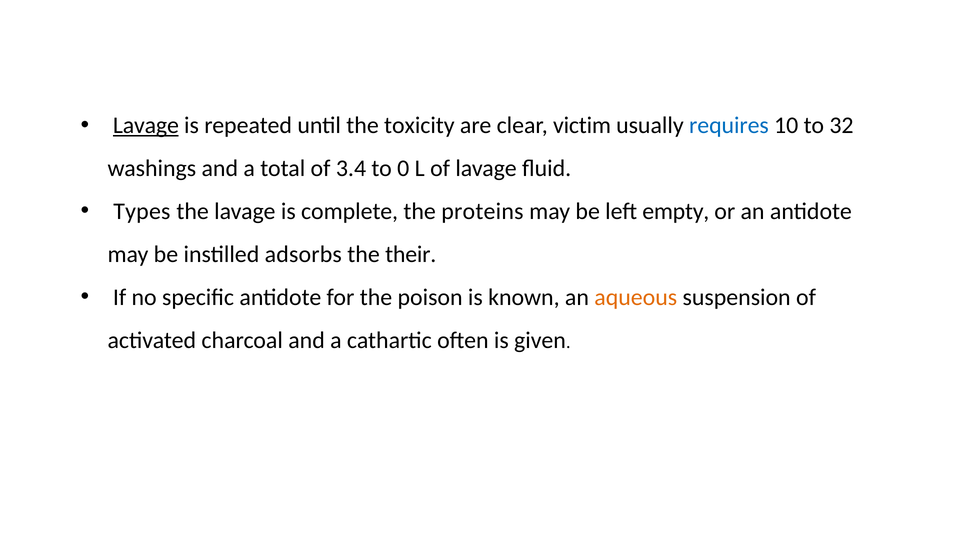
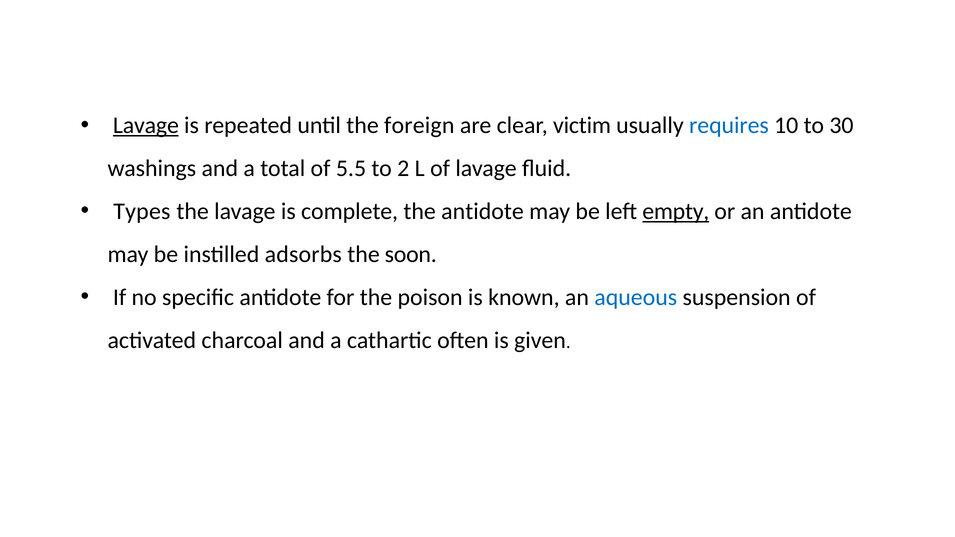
toxicity: toxicity -> foreign (419, 125)
32: 32 -> 30 (841, 125)
3.4: 3.4 -> 5.5 (351, 168)
0: 0 -> 2 (403, 168)
the proteins: proteins -> antidote (483, 211)
empty underline: none -> present (676, 211)
their: their -> soon (411, 254)
aqueous colour: orange -> blue (636, 297)
